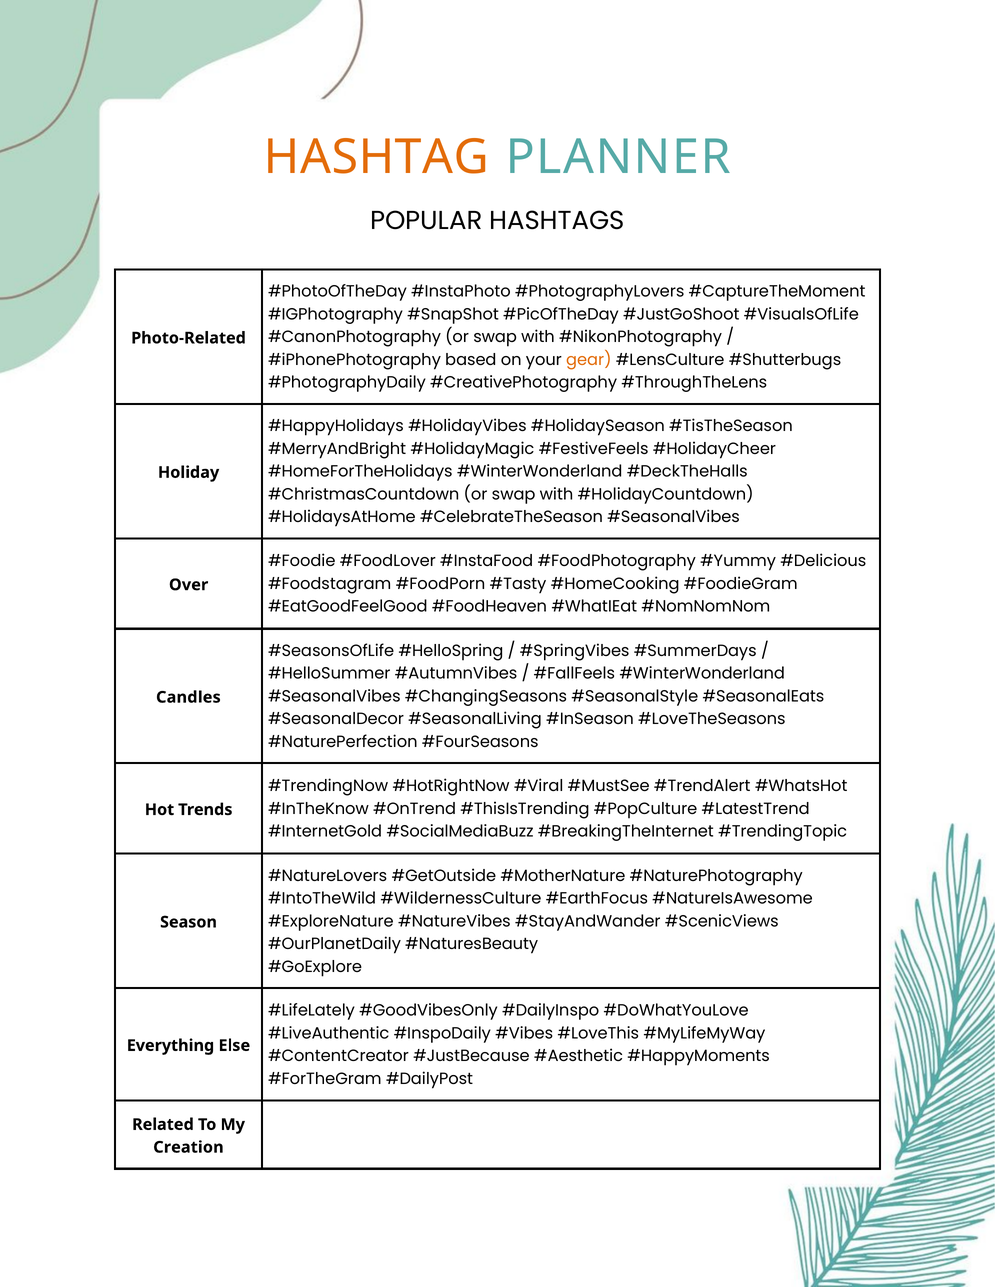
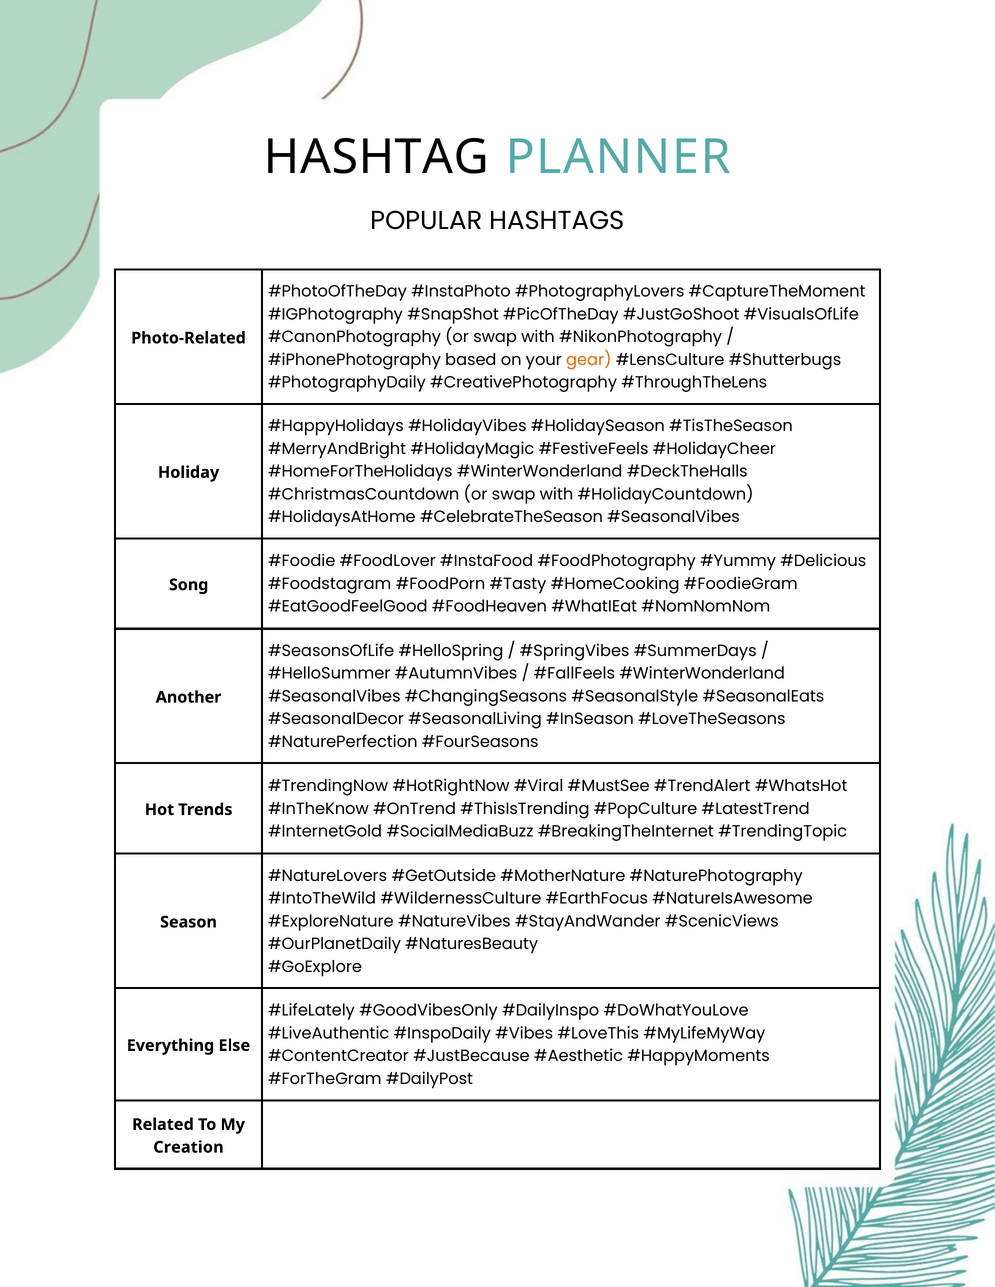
HASHTAG colour: orange -> black (376, 157)
Over: Over -> Song (189, 585)
Candles: Candles -> Another (189, 698)
